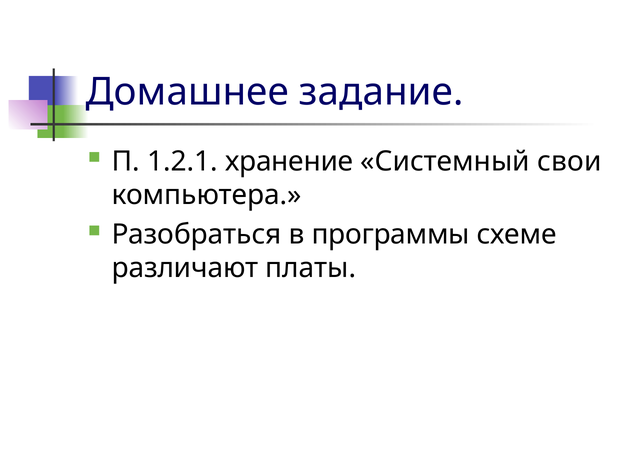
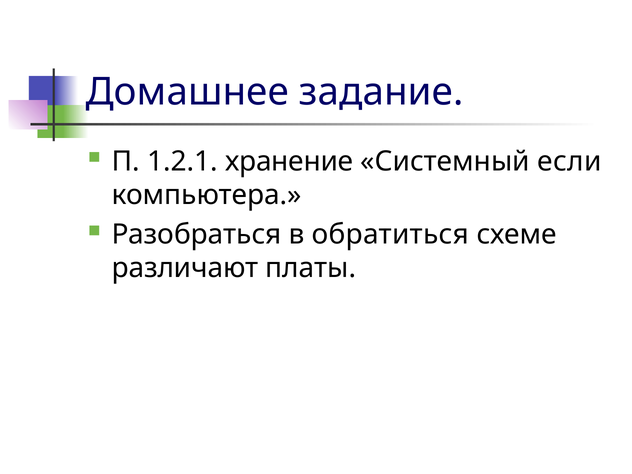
свои: свои -> если (569, 161)
программы: программы -> обратиться (390, 234)
